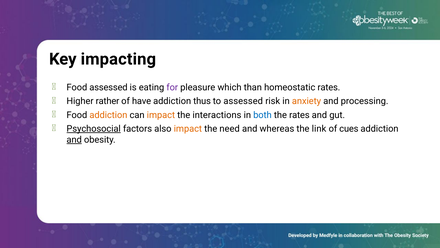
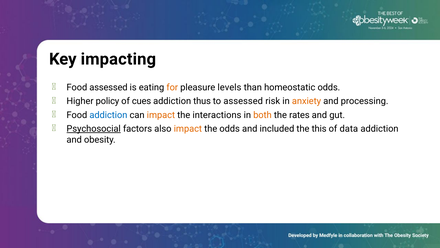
for colour: purple -> orange (172, 87)
which: which -> levels (229, 87)
homeostatic rates: rates -> odds (329, 87)
rather: rather -> policy (107, 101)
have: have -> cues (142, 101)
addiction colour: orange -> blue (108, 115)
both colour: blue -> orange (262, 115)
the need: need -> odds (230, 129)
whereas: whereas -> included (277, 129)
link: link -> this (319, 129)
cues: cues -> data (349, 129)
and underline: present -> none (74, 140)
